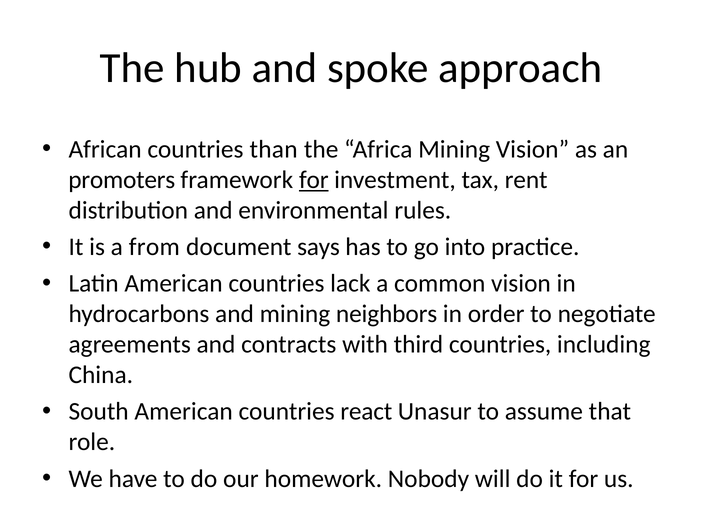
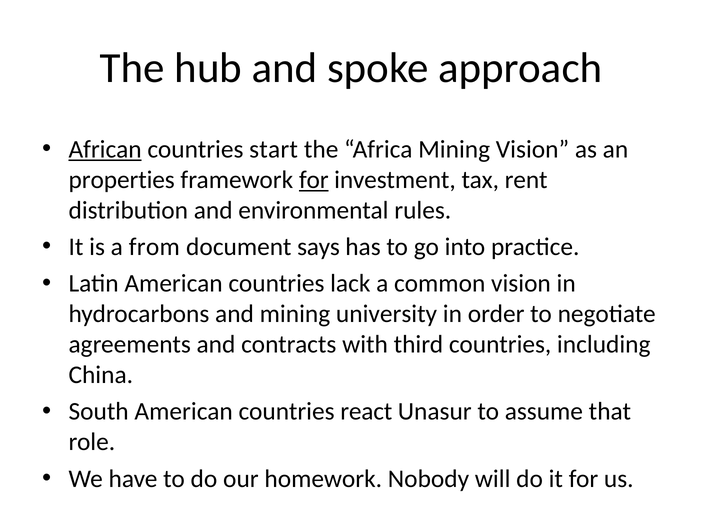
African underline: none -> present (105, 149)
than: than -> start (274, 149)
promoters: promoters -> properties (122, 180)
neighbors: neighbors -> university (387, 314)
